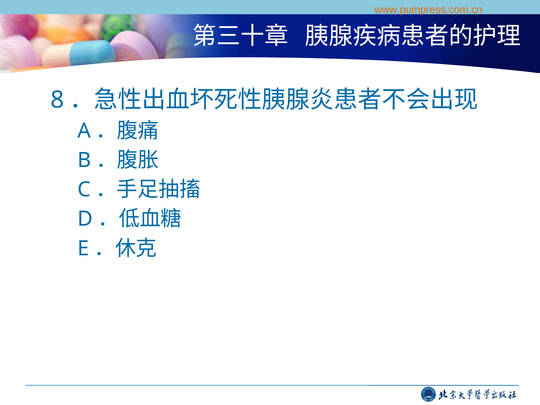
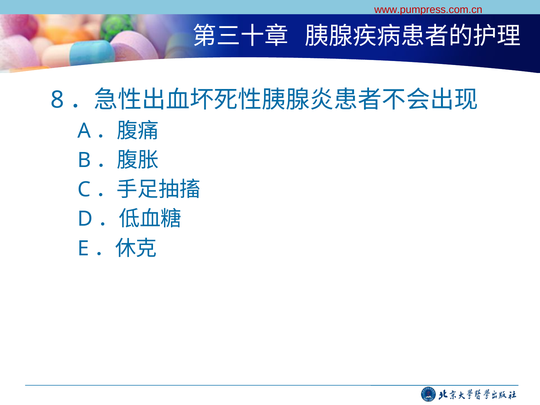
www.pumpress.com.cn colour: orange -> red (428, 10)
